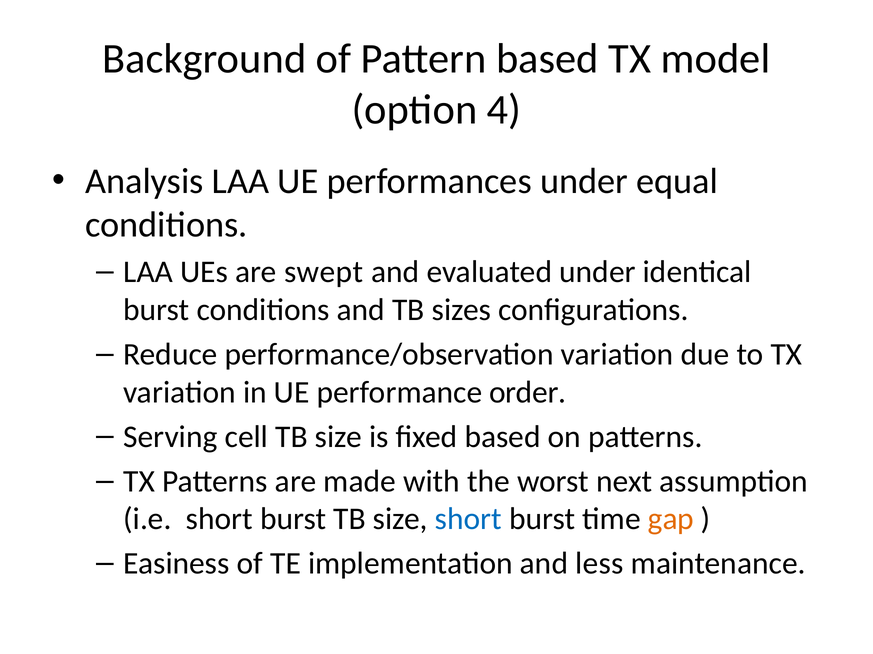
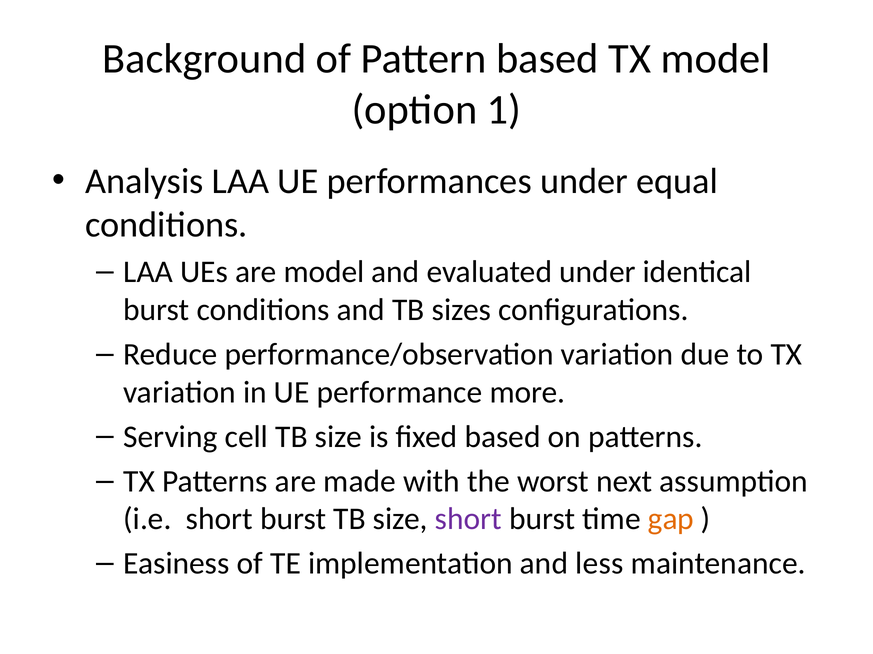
4: 4 -> 1 (504, 110)
are swept: swept -> model (324, 272)
order: order -> more (527, 393)
short colour: blue -> purple (468, 520)
